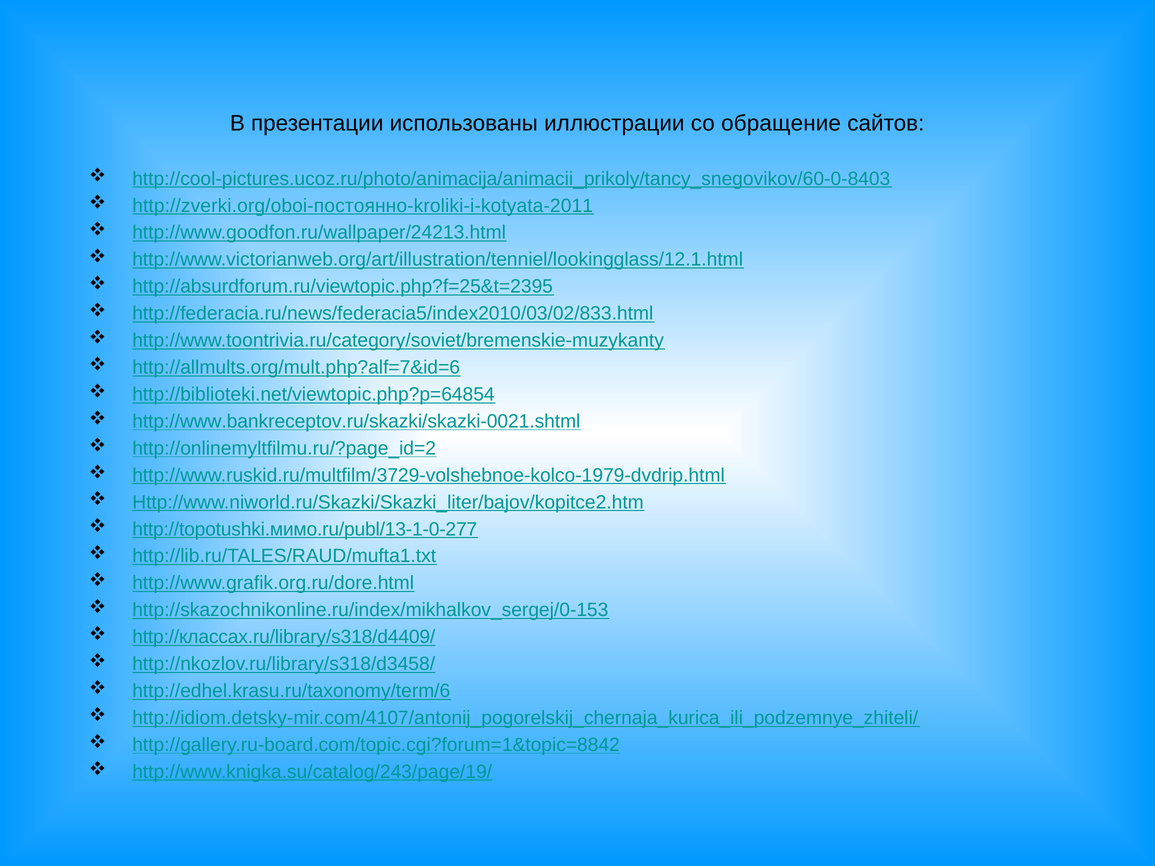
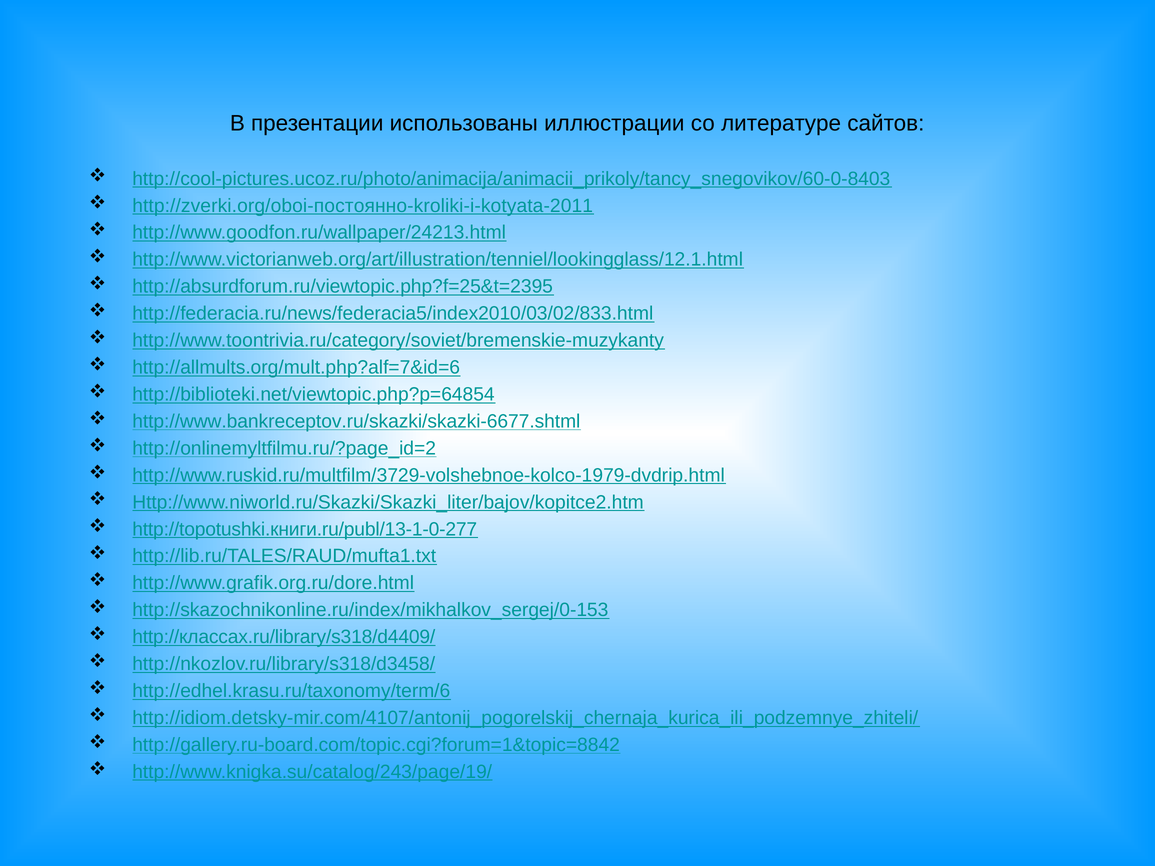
обращение: обращение -> литературе (781, 123)
http://www.bankreceptov.ru/skazki/skazki-0021.shtml: http://www.bankreceptov.ru/skazki/skazki-0021.shtml -> http://www.bankreceptov.ru/skazki/skazki-6677.shtml (356, 421)
http://topotushki.мимо.ru/publ/13-1-0-277: http://topotushki.мимо.ru/publ/13-1-0-277 -> http://topotushki.книги.ru/publ/13-1-0-277 (305, 529)
